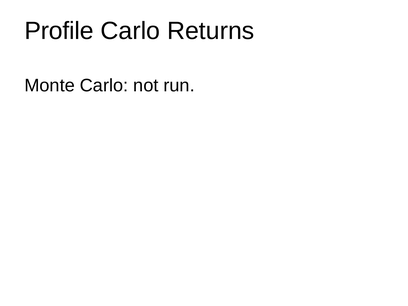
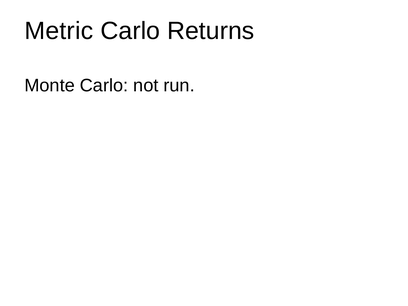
Profile: Profile -> Metric (59, 31)
